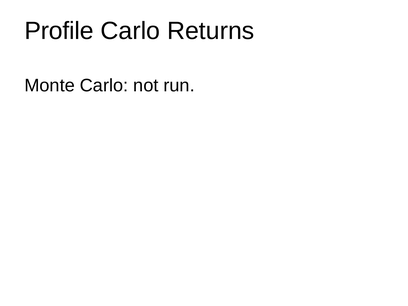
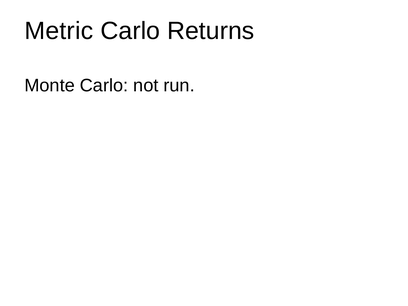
Profile: Profile -> Metric (59, 31)
